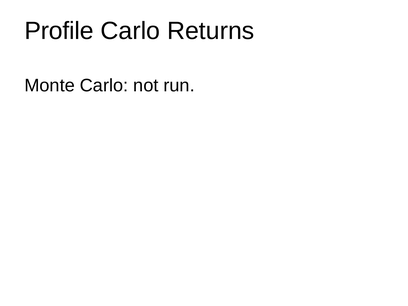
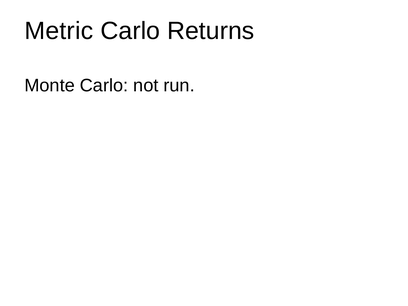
Profile: Profile -> Metric (59, 31)
